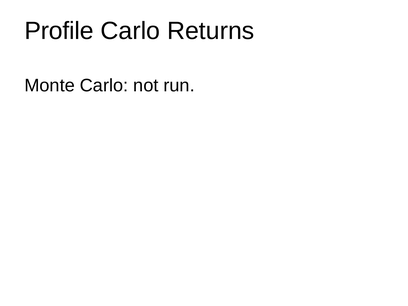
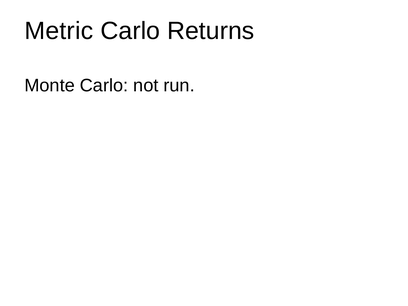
Profile: Profile -> Metric (59, 31)
